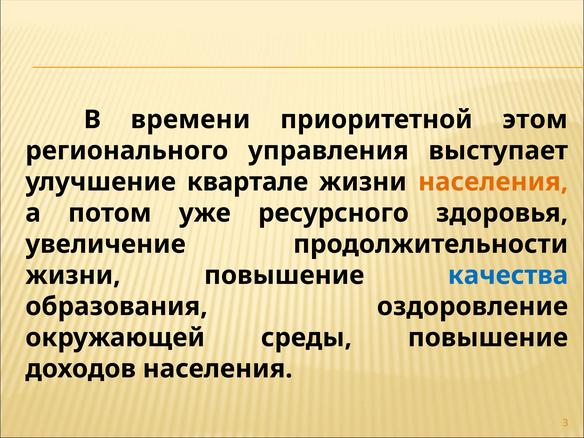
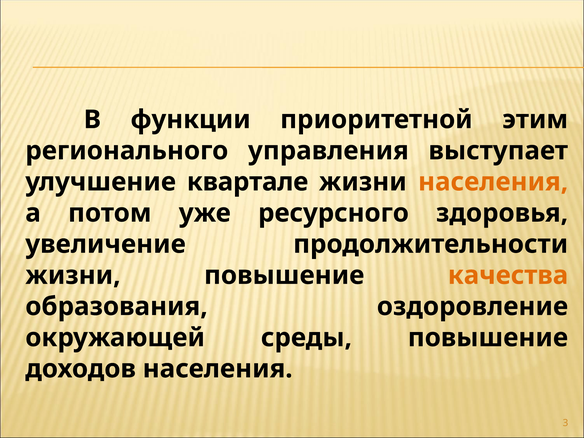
времени: времени -> функции (191, 120)
этом: этом -> этим (535, 120)
качества colour: blue -> orange (508, 275)
